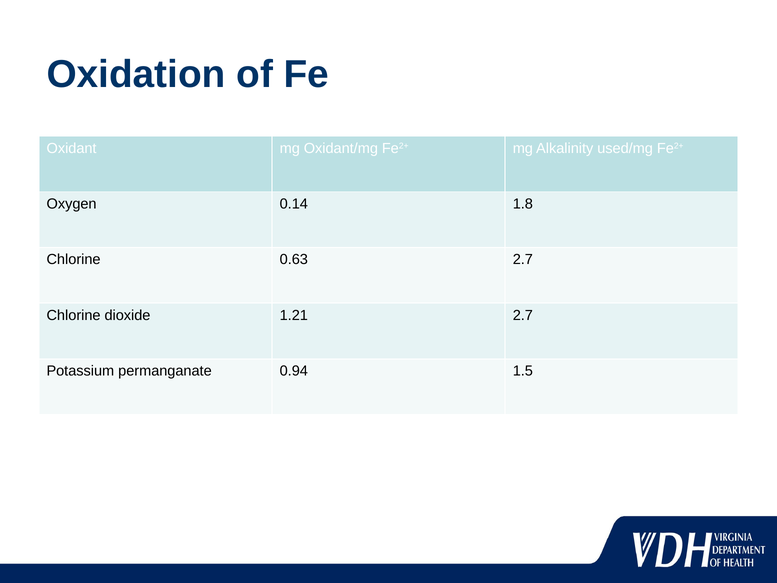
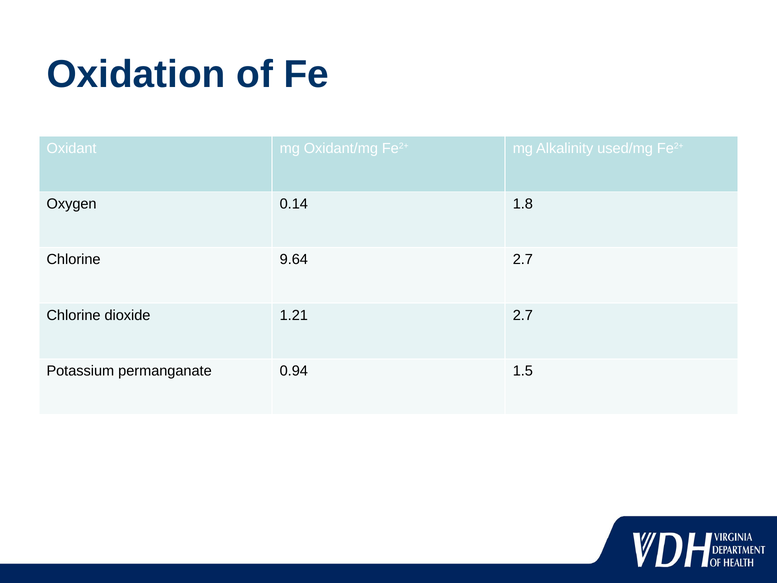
0.63: 0.63 -> 9.64 (294, 259)
